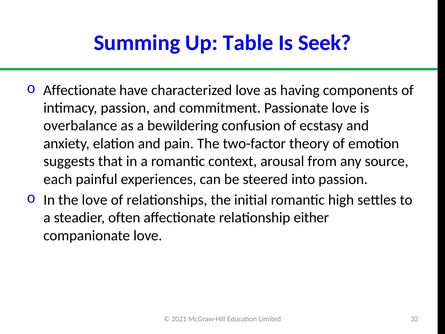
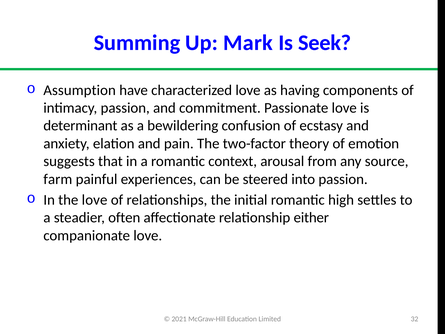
Table: Table -> Mark (248, 43)
Affectionate: Affectionate -> Assumption (80, 90)
overbalance: overbalance -> determinant (80, 126)
each: each -> farm (58, 179)
